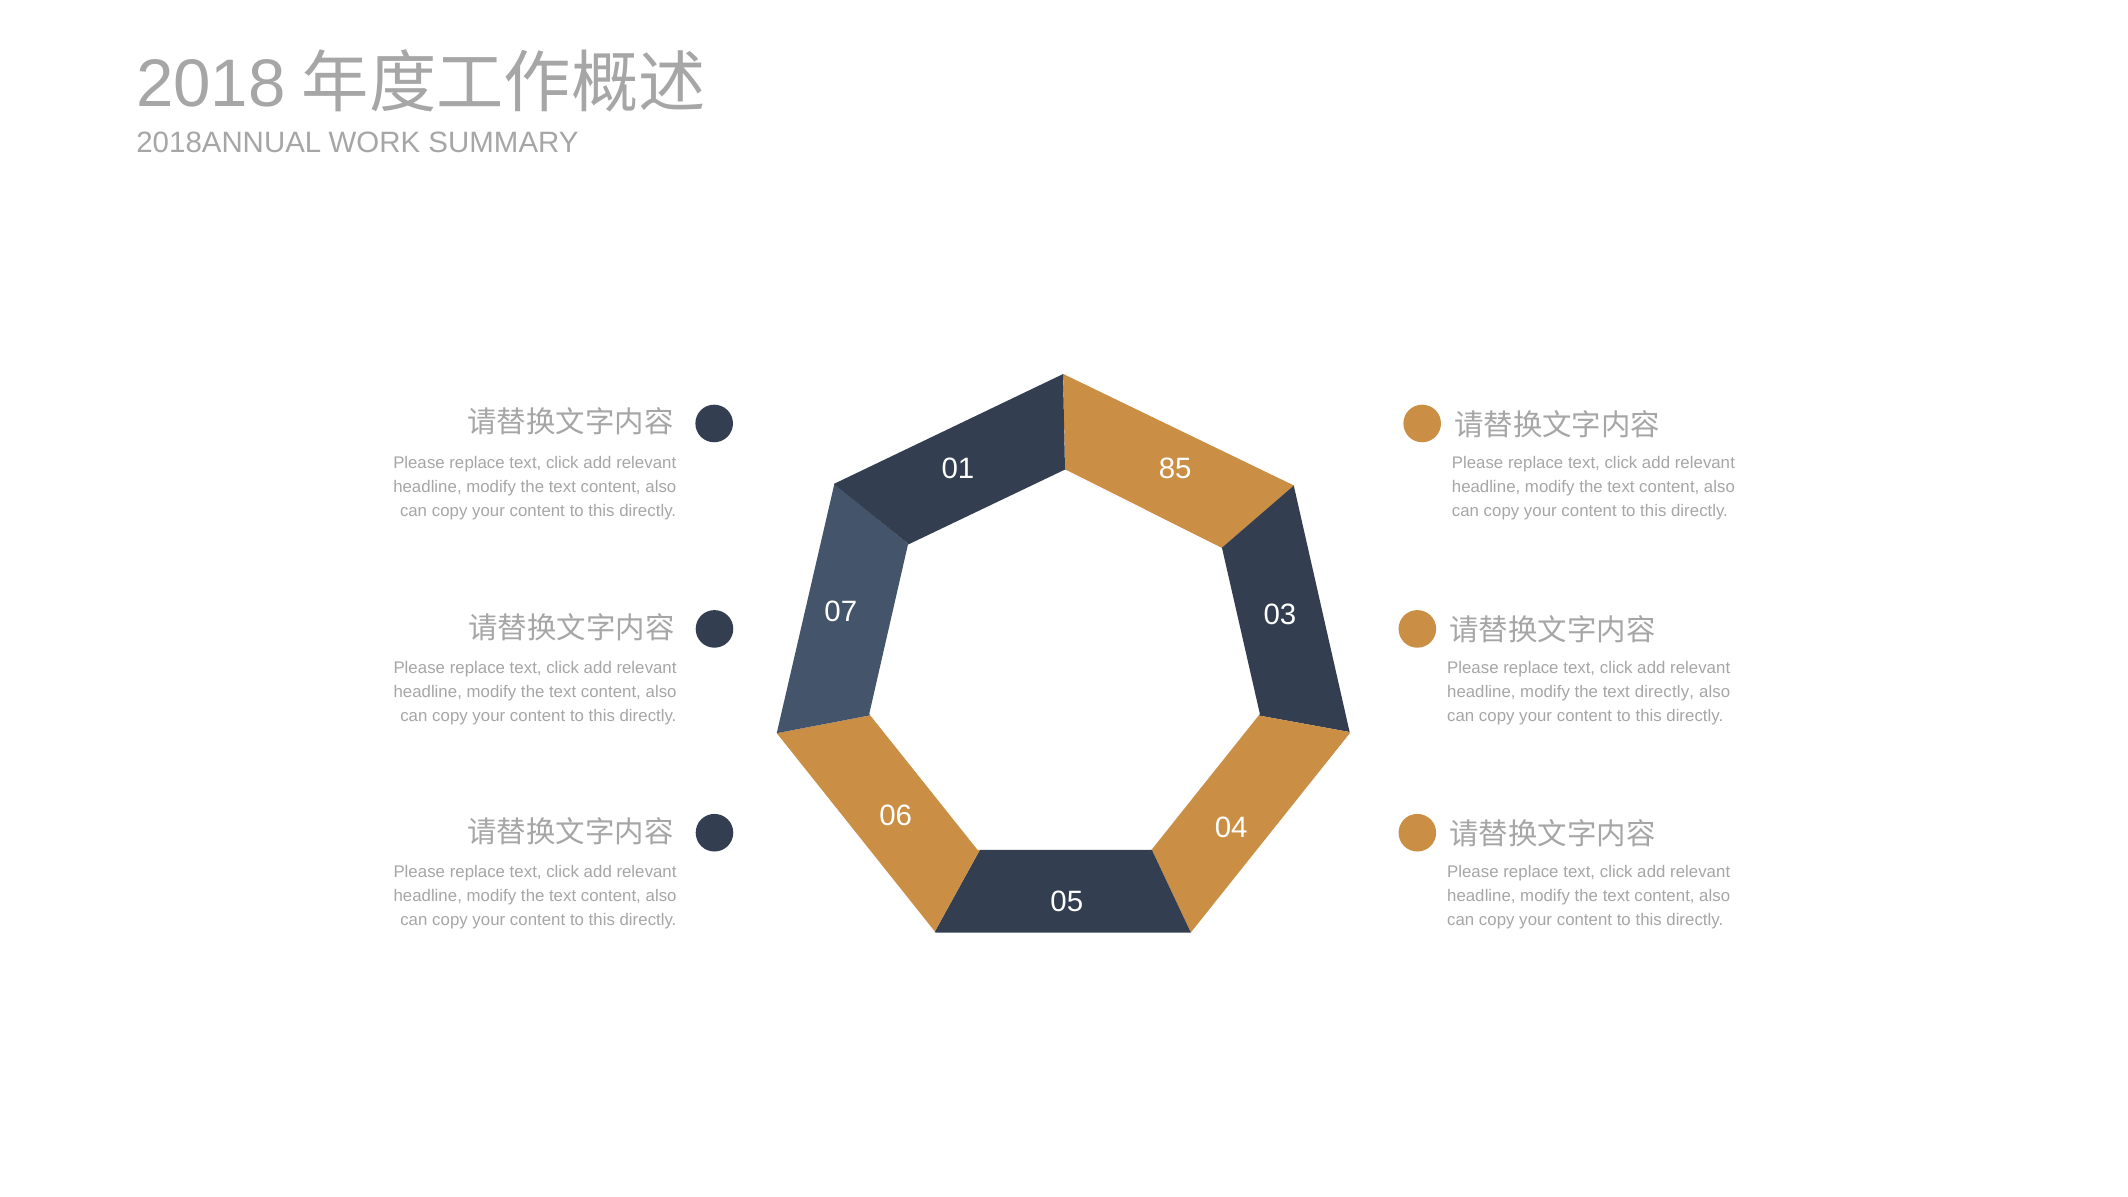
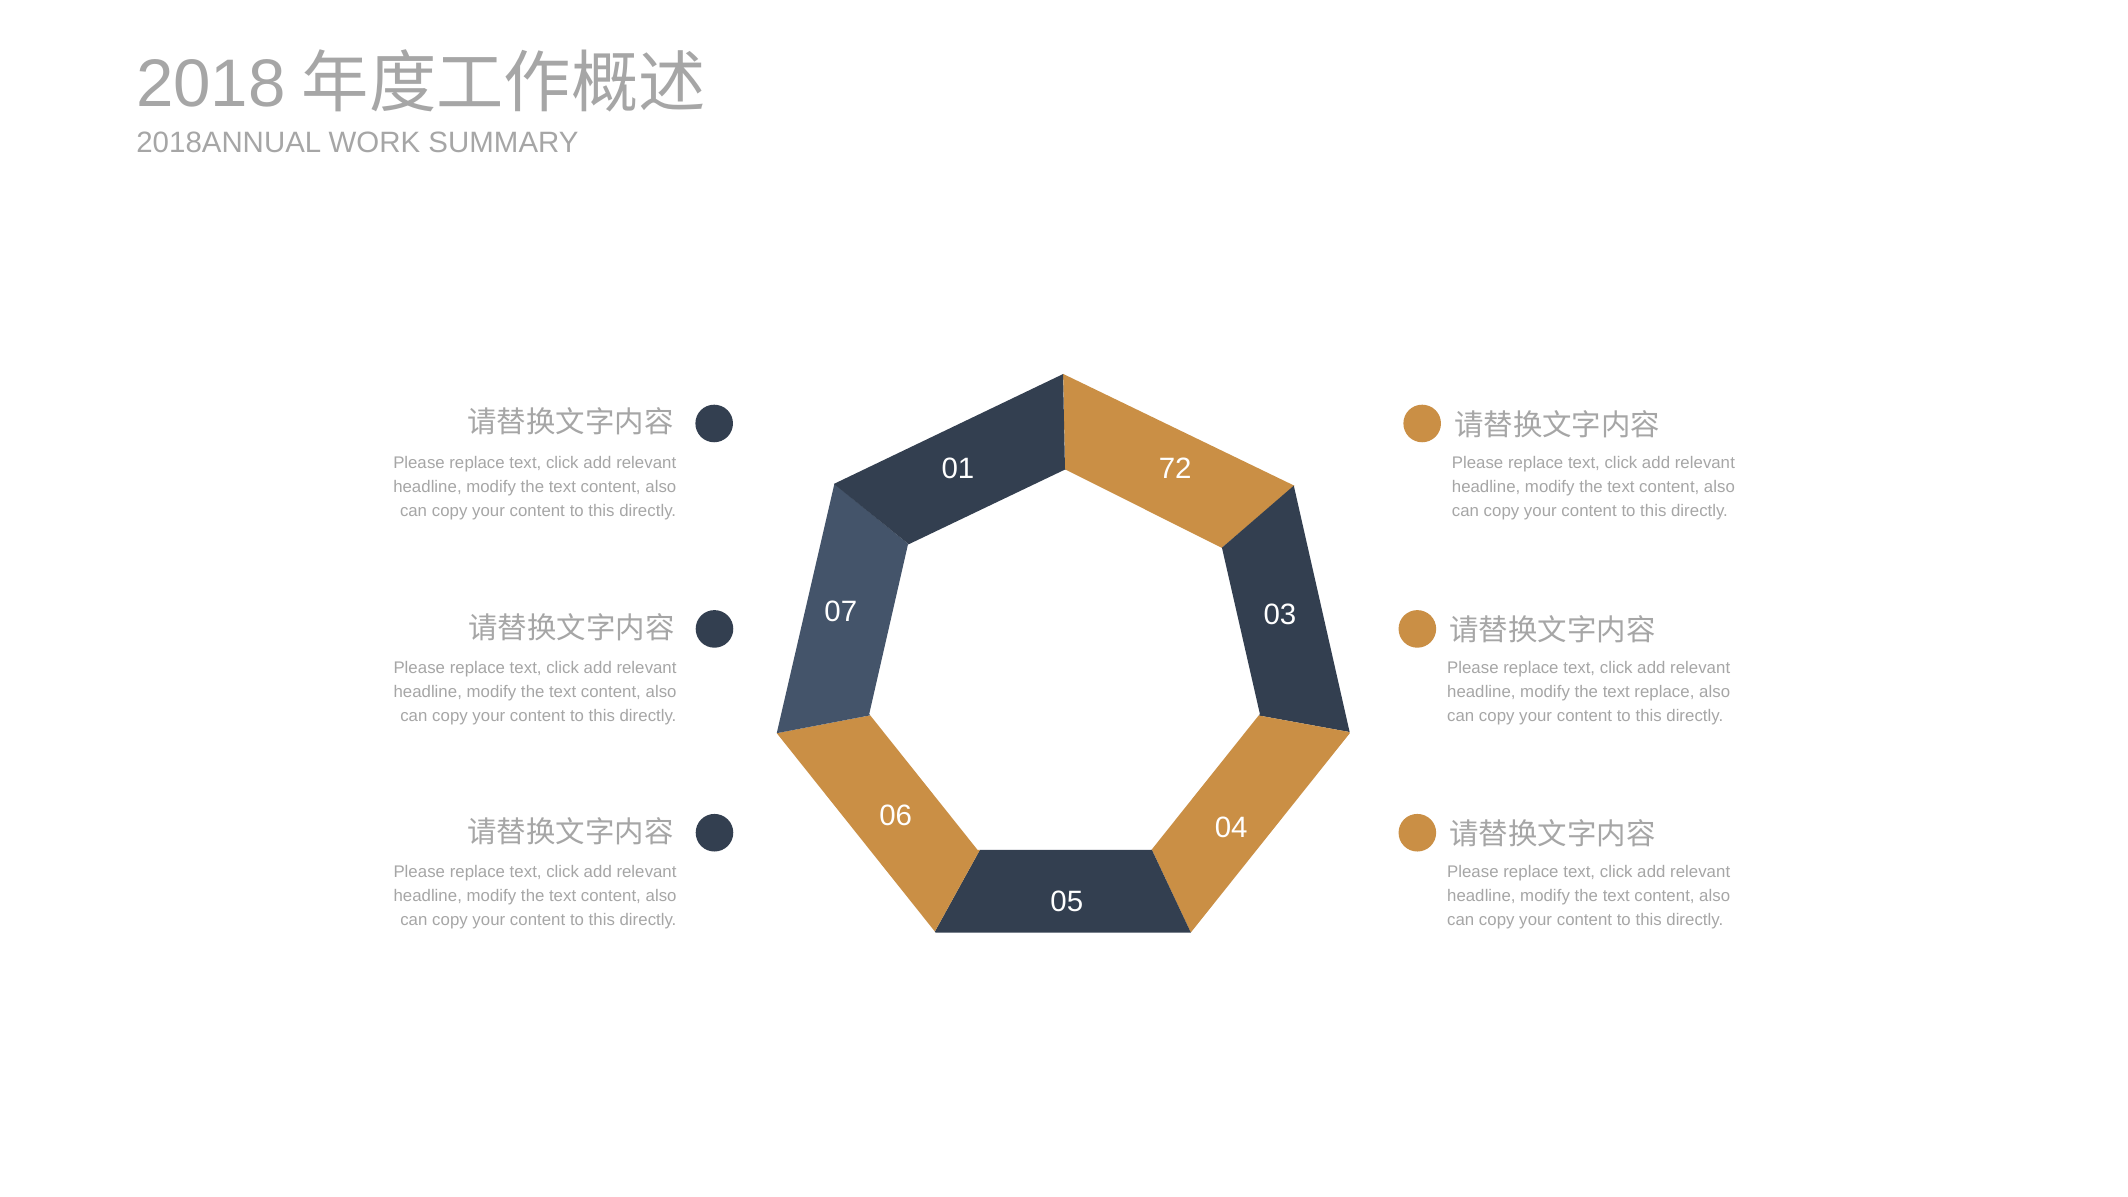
85: 85 -> 72 (1175, 469)
text directly: directly -> replace (1664, 692)
